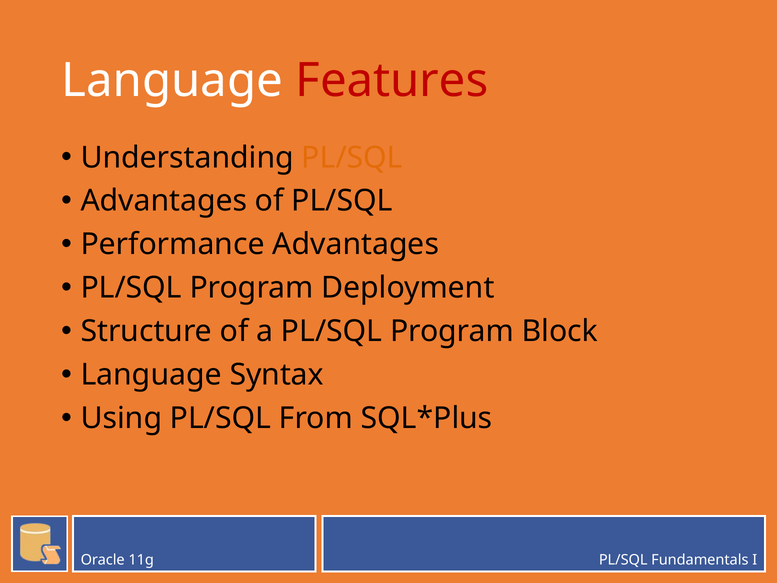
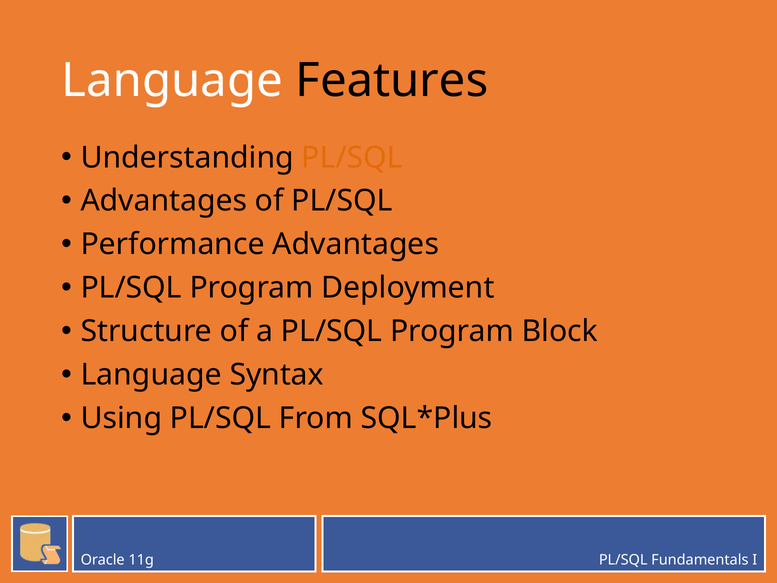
Features colour: red -> black (392, 80)
